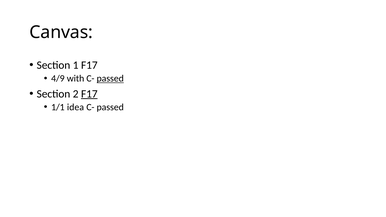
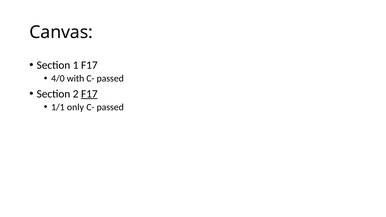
4/9: 4/9 -> 4/0 (58, 79)
passed underline: present -> none (110, 79)
idea: idea -> only (75, 107)
